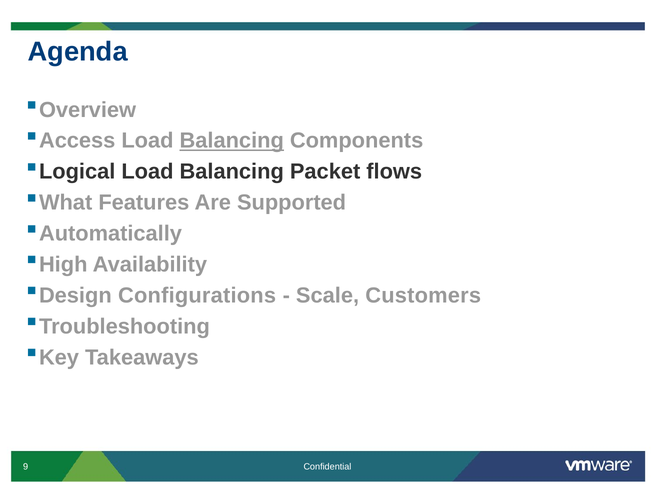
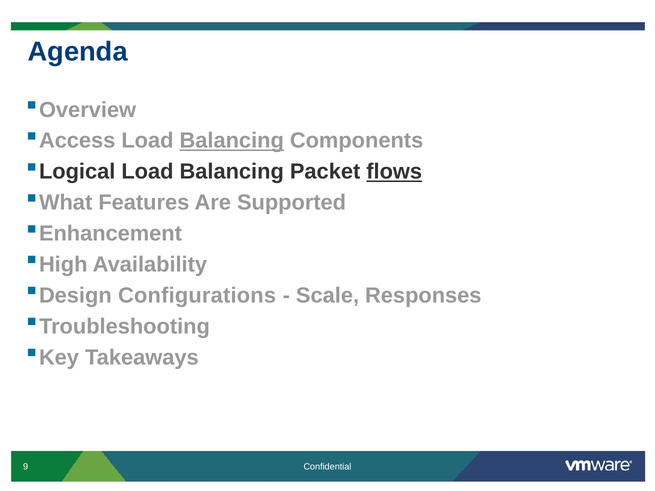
flows underline: none -> present (394, 172)
Automatically: Automatically -> Enhancement (110, 234)
Customers: Customers -> Responses (423, 296)
